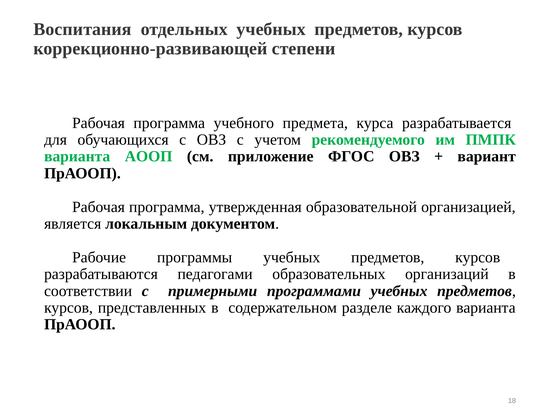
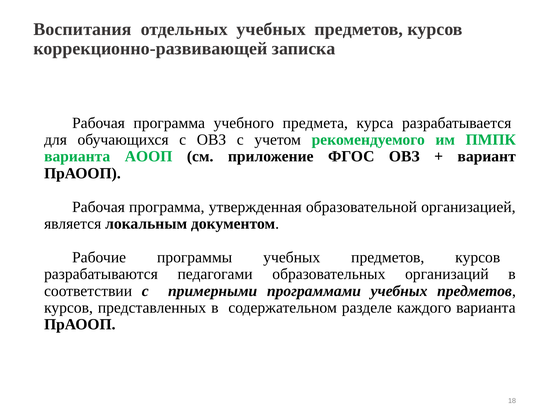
степени: степени -> записка (304, 48)
